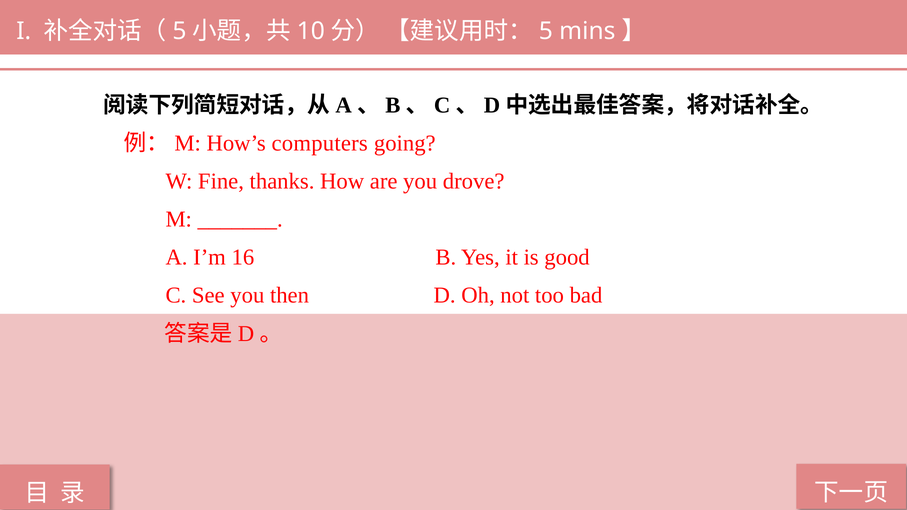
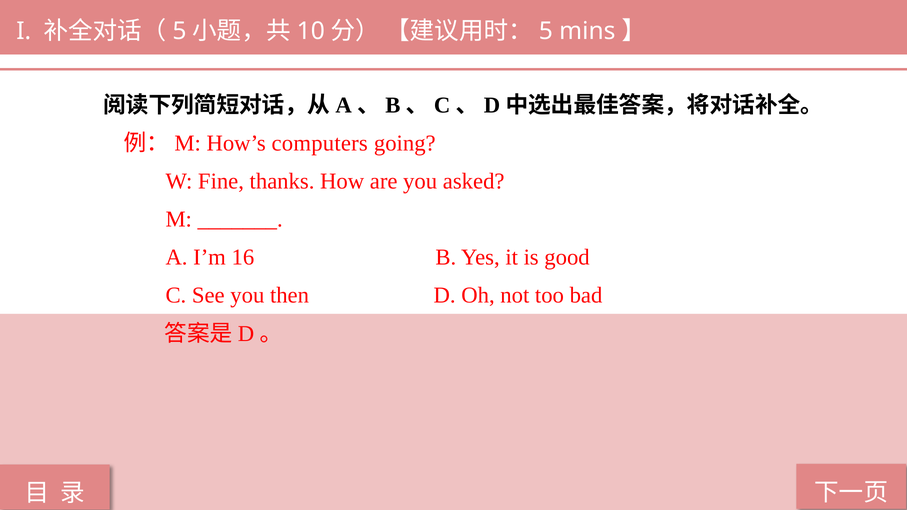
drove: drove -> asked (474, 181)
